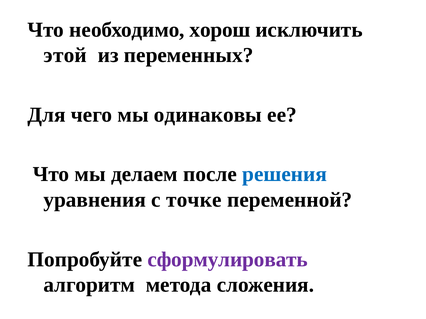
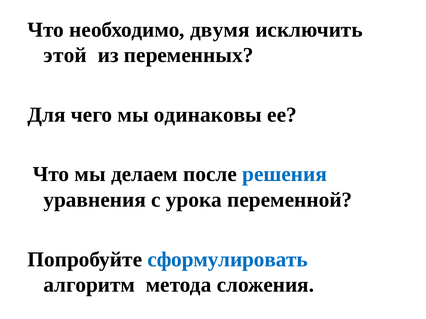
хорош: хорош -> двумя (220, 30)
точке: точке -> урока (194, 200)
сформулировать colour: purple -> blue (228, 260)
